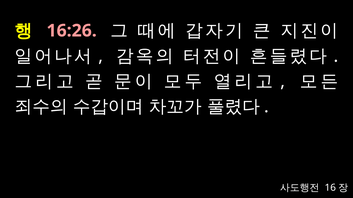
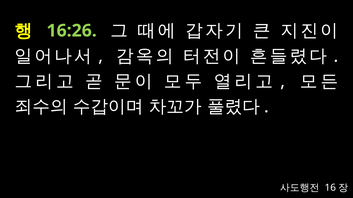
16:26 colour: pink -> light green (72, 31)
